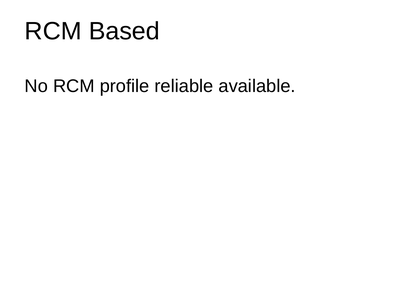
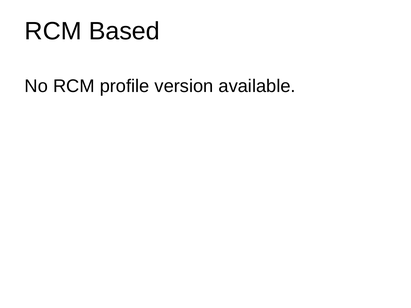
reliable: reliable -> version (184, 86)
